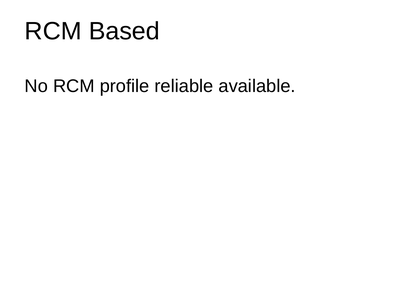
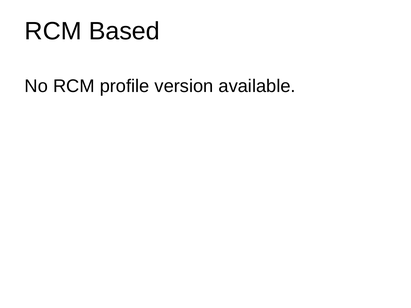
reliable: reliable -> version (184, 86)
